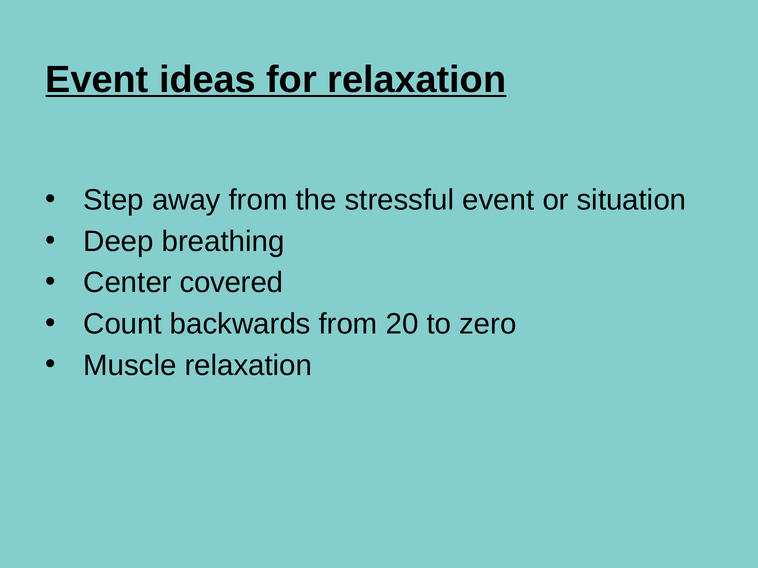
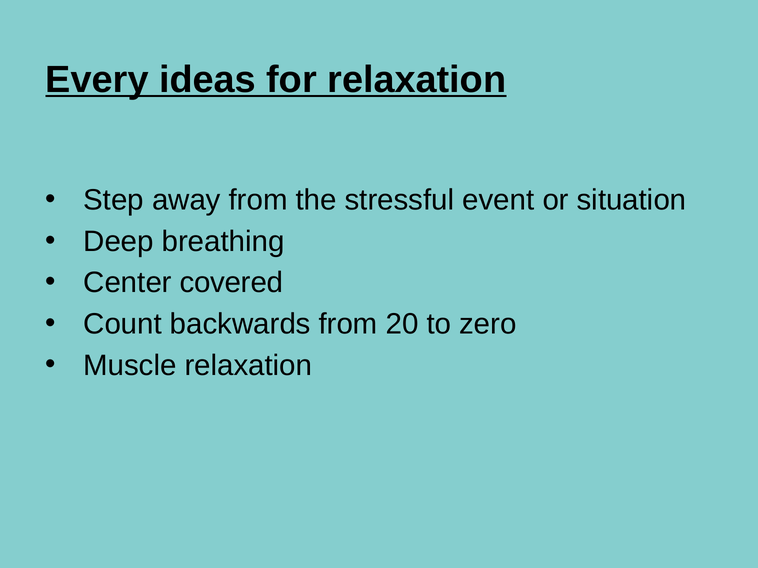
Event: Event -> Every (97, 80)
